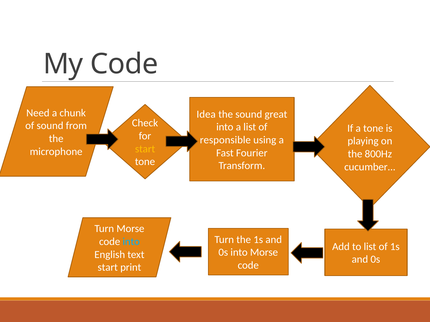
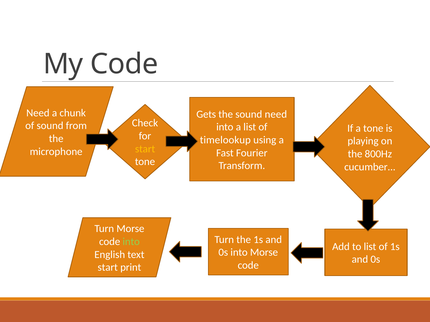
Idea: Idea -> Gets (206, 114)
sound great: great -> need (276, 114)
responsible: responsible -> timelookup (225, 140)
into colour: light blue -> light green (131, 242)
